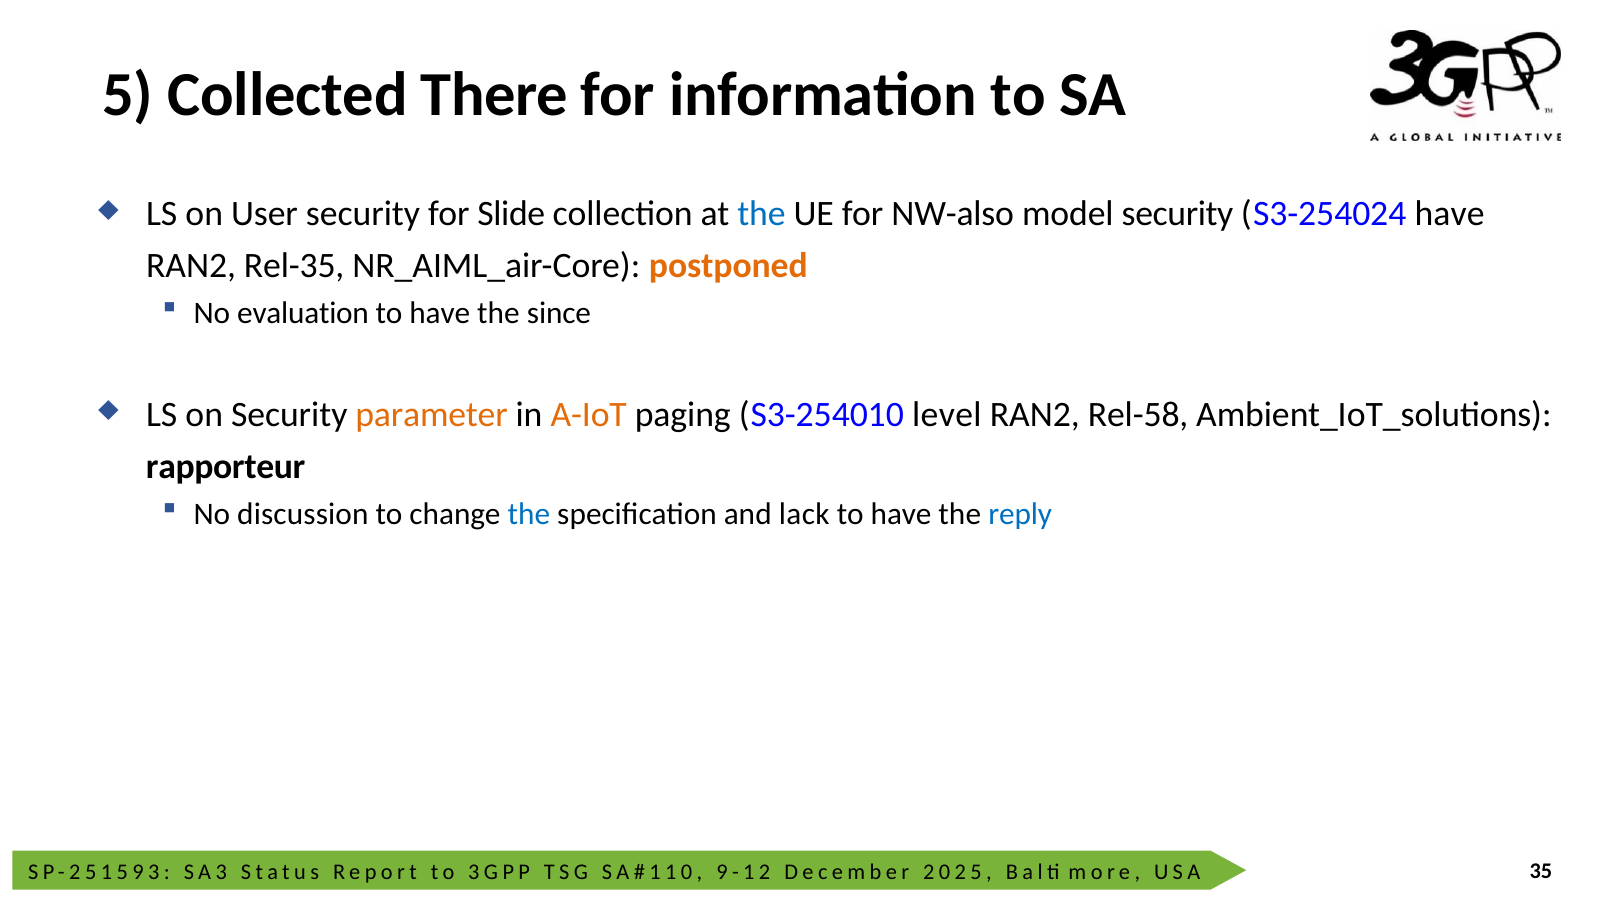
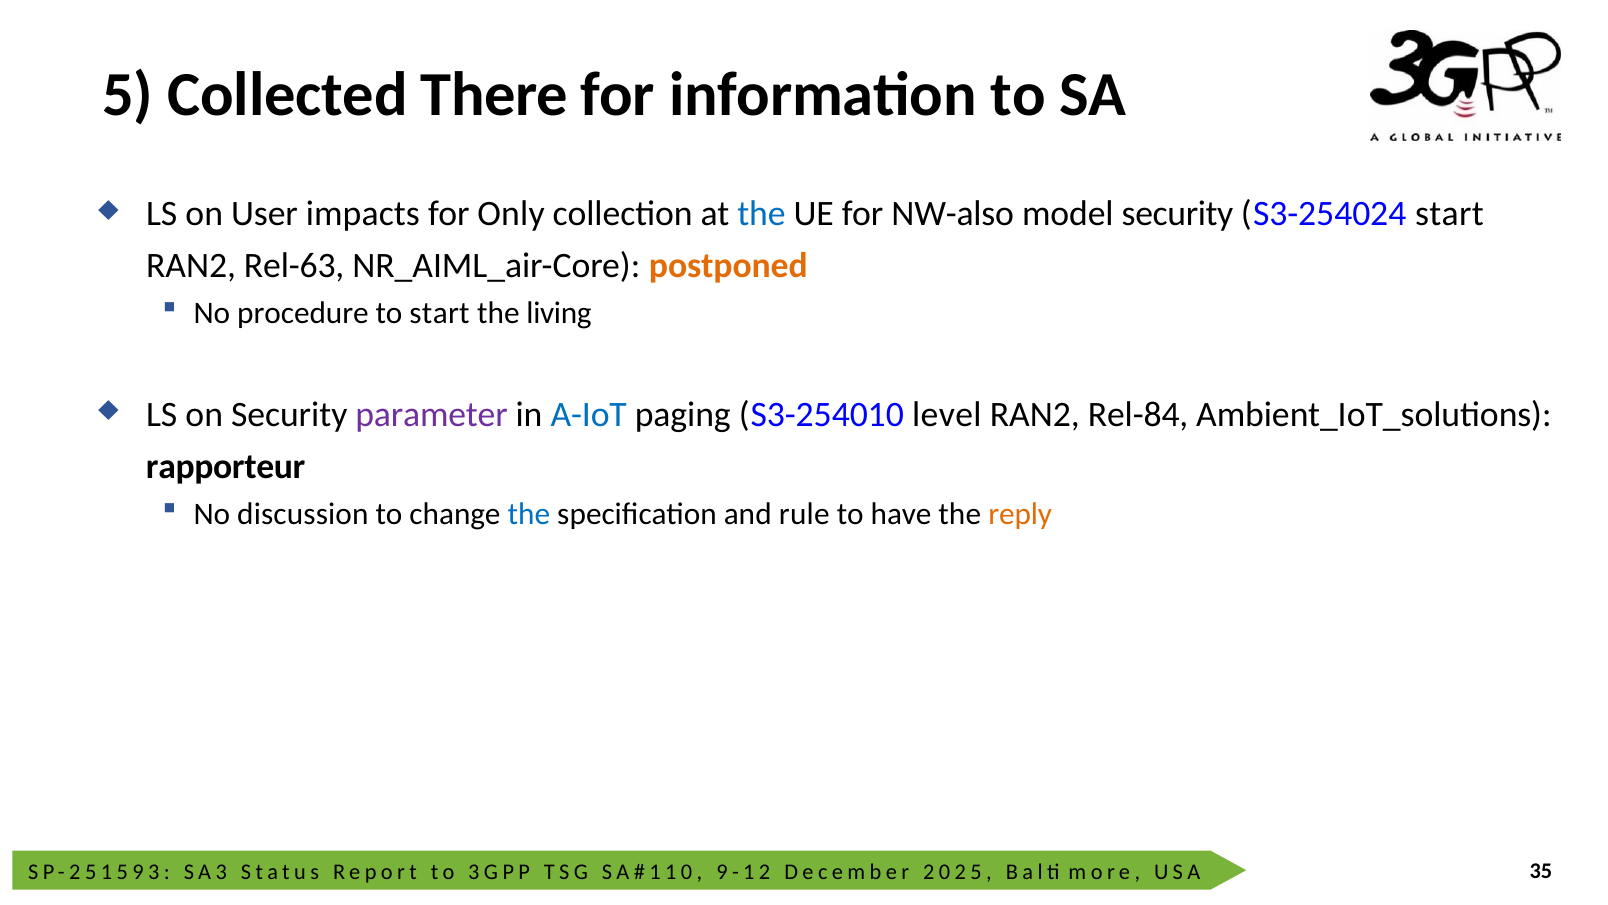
User security: security -> impacts (363, 214)
Slide: Slide -> Only (511, 214)
S3-254024 have: have -> start (1449, 214)
Rel-35: Rel-35 -> Rel-63 (294, 266)
evaluation: evaluation -> procedure (303, 313)
have: have -> start (440, 313)
since: since -> living (559, 313)
parameter colour: orange -> purple (432, 414)
A-IoT colour: orange -> blue (589, 414)
Rel-58: Rel-58 -> Rel-84 (1138, 414)
lack: lack -> rule (804, 514)
reply colour: blue -> orange (1020, 514)
